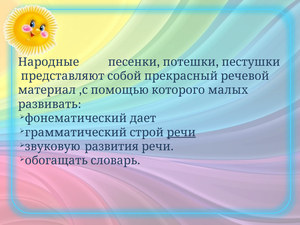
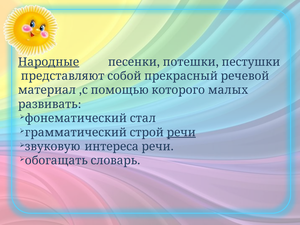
Народные underline: none -> present (49, 62)
дает: дает -> стал (143, 118)
развития: развития -> интереса (112, 147)
